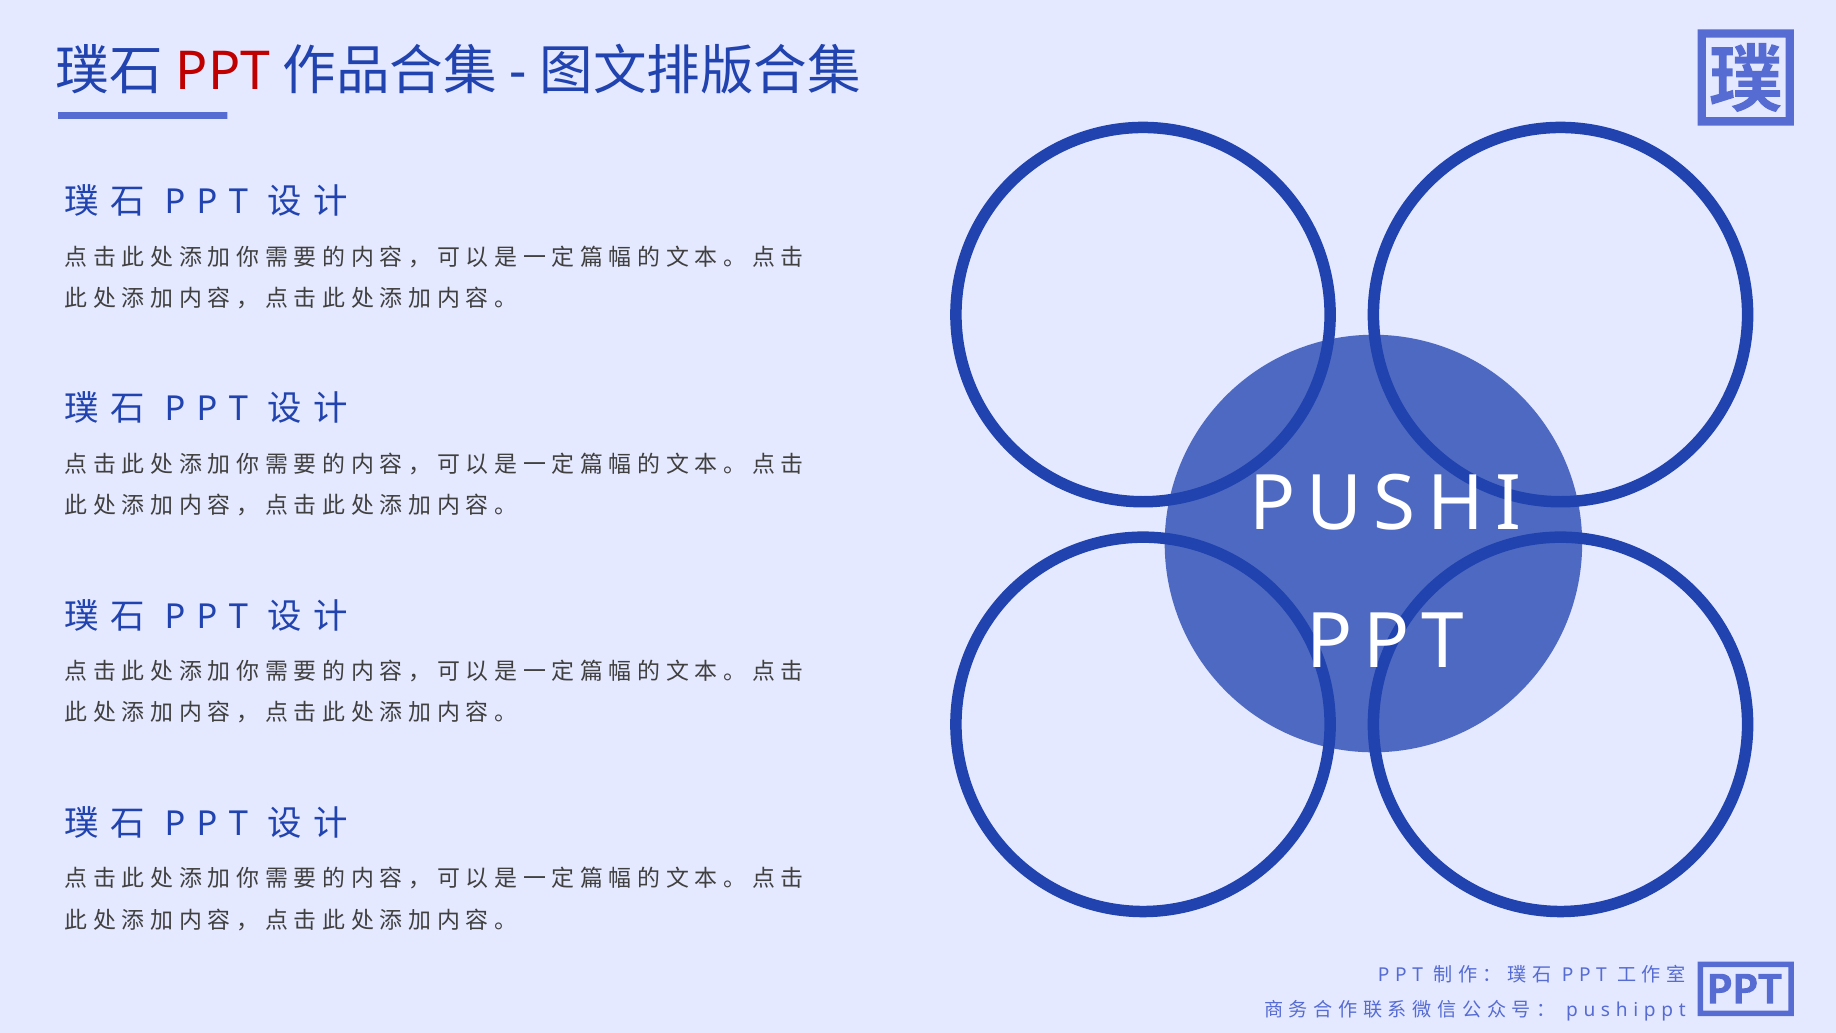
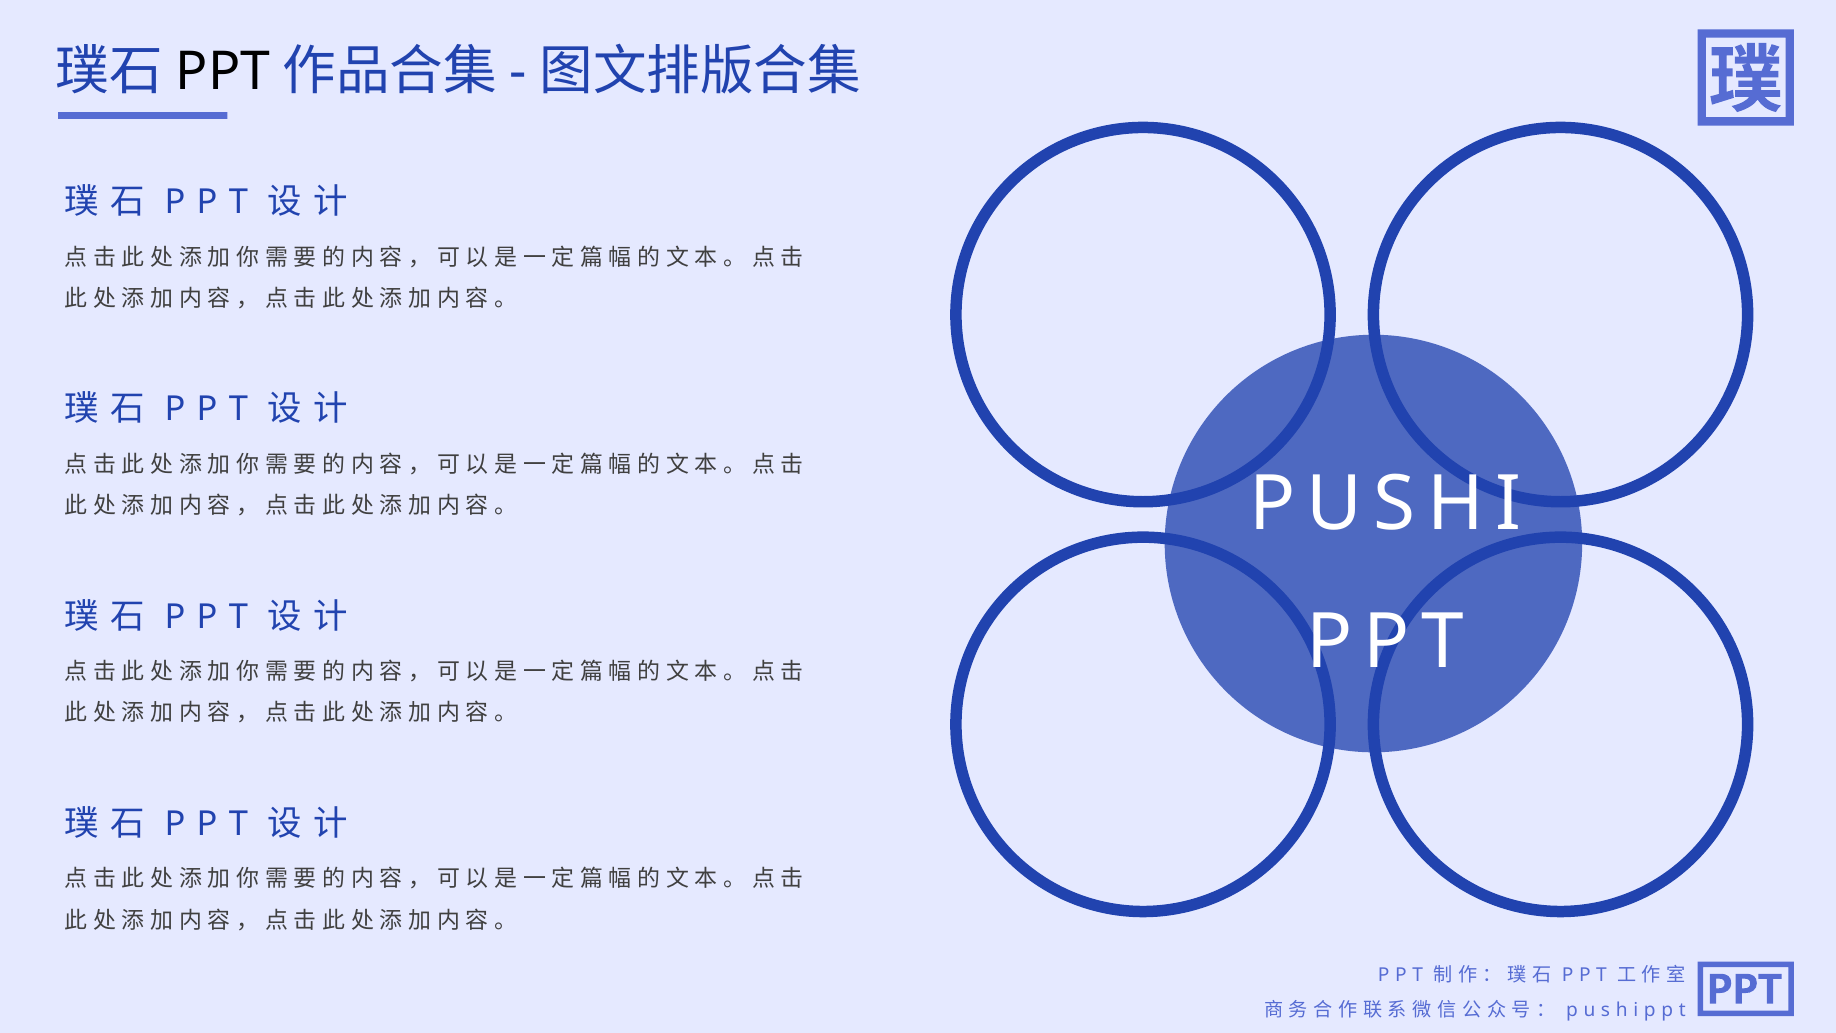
PPT colour: red -> black (223, 72)
